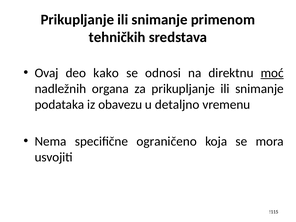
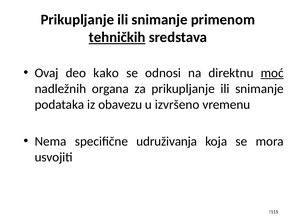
tehničkih underline: none -> present (117, 37)
detaljno: detaljno -> izvršeno (177, 104)
ograničeno: ograničeno -> udruživanja (167, 141)
